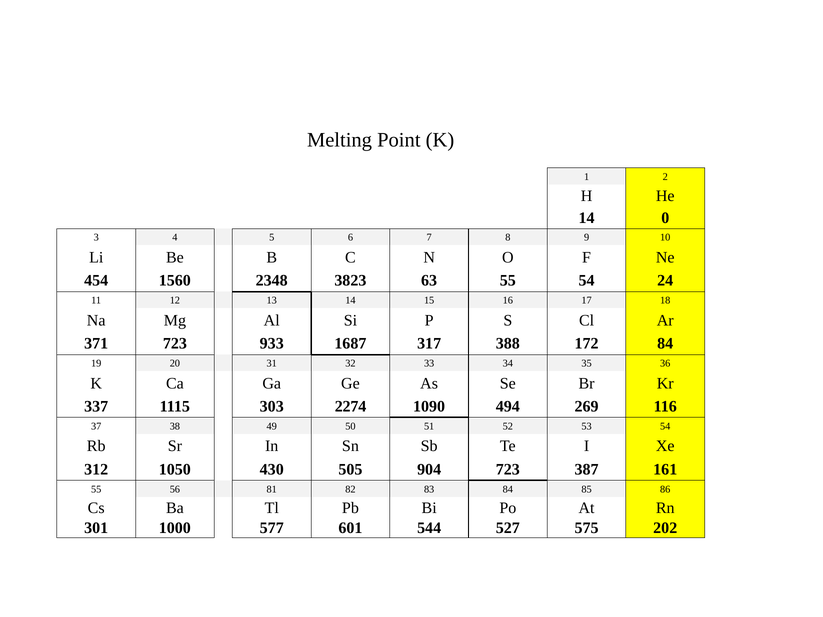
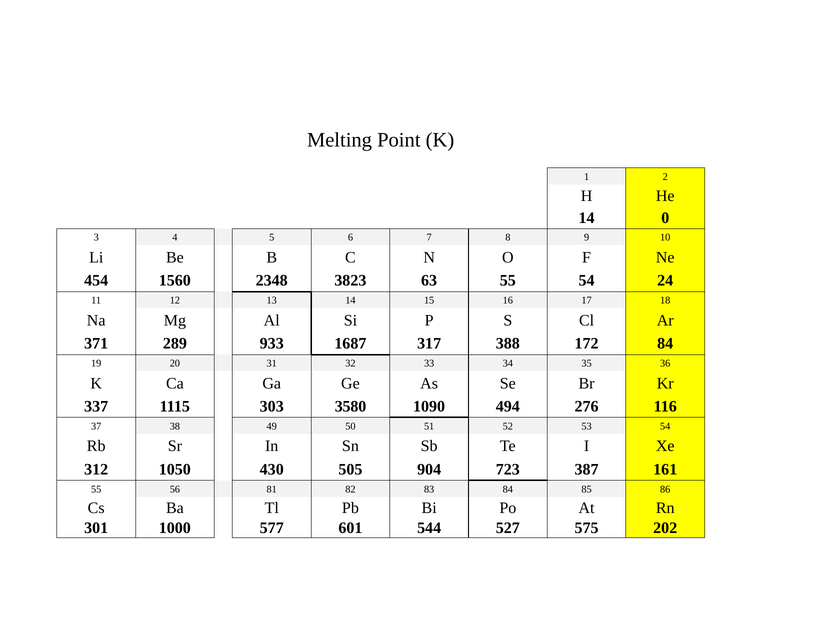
371 723: 723 -> 289 (175, 344)
2274: 2274 -> 3580 (351, 407)
269: 269 -> 276 (587, 407)
